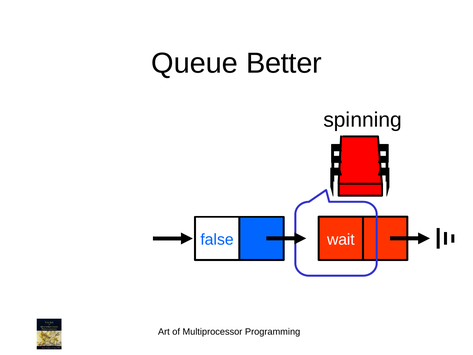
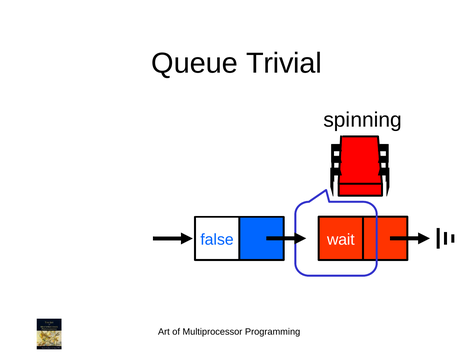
Better: Better -> Trivial (284, 63)
